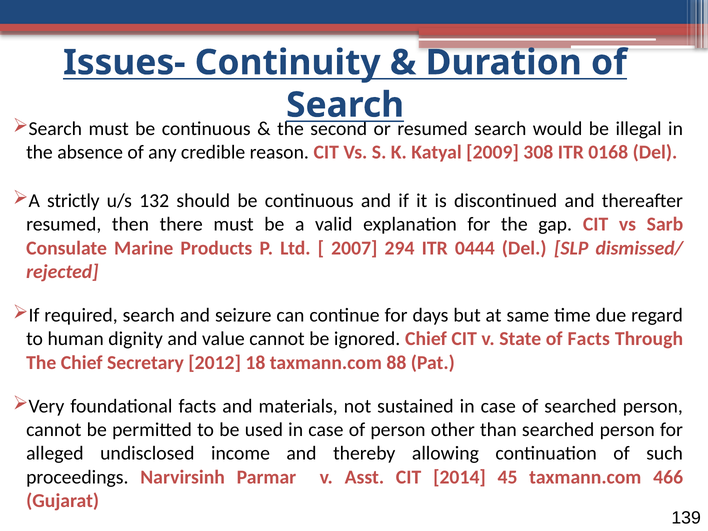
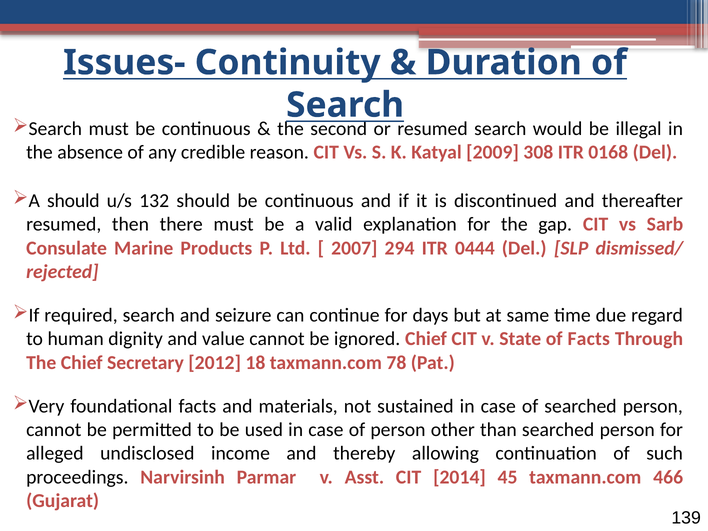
A strictly: strictly -> should (73, 201)
88: 88 -> 78 (396, 363)
